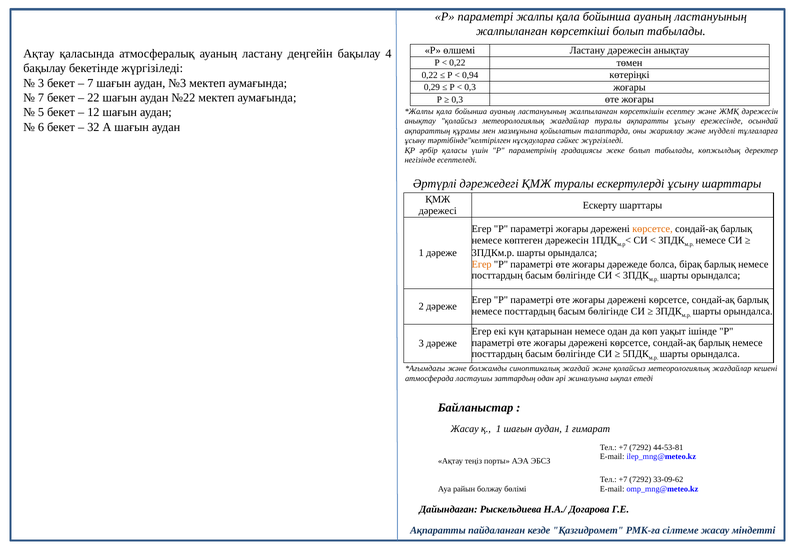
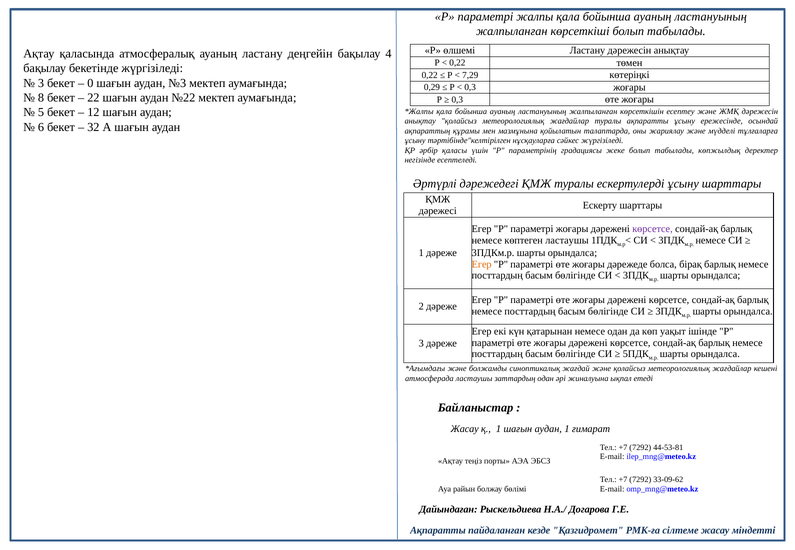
0,94: 0,94 -> 7,29 (470, 75)
7: 7 -> 0 (90, 83)
7: 7 -> 8 (41, 98)
көрсетсе colour: orange -> purple (652, 229)
көптеген дәрежесін: дәрежесін -> ластаушы (567, 240)
